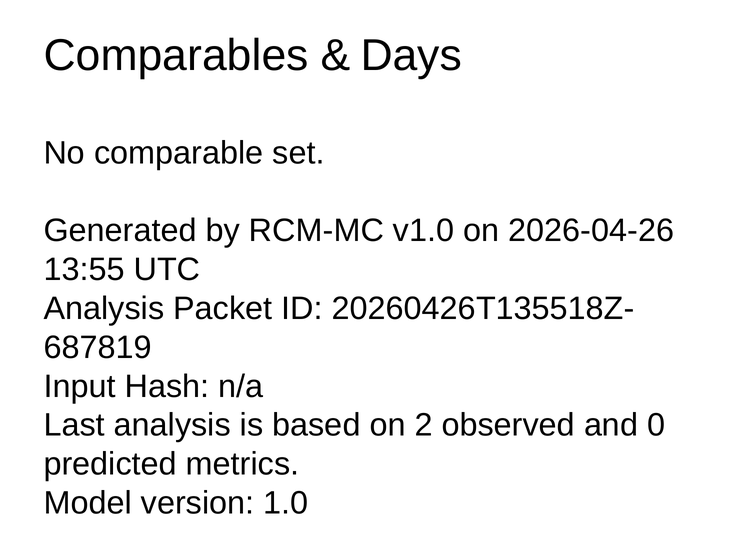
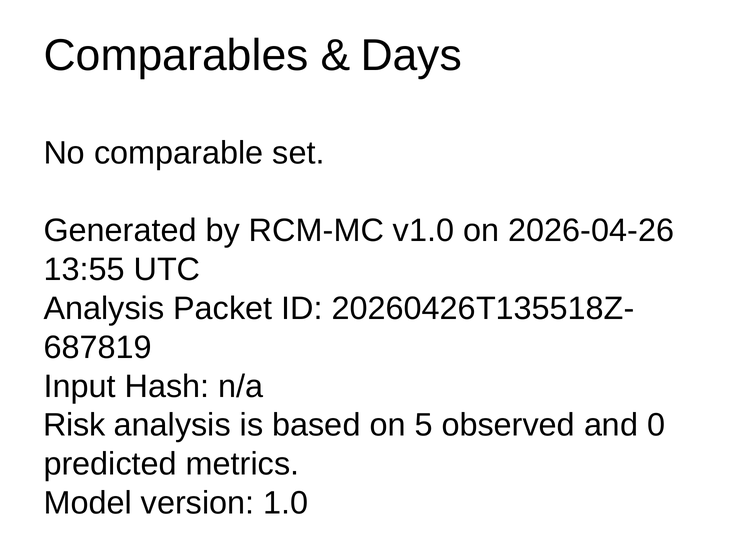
Last: Last -> Risk (74, 425)
2: 2 -> 5 (424, 425)
